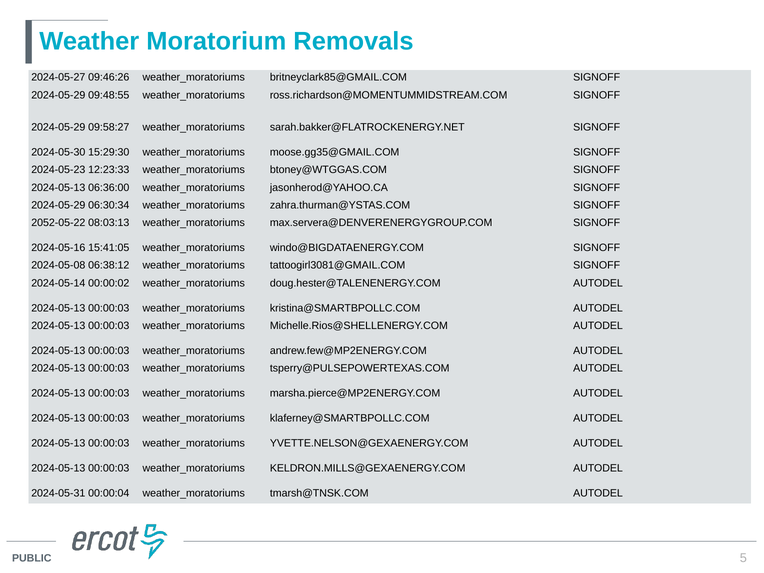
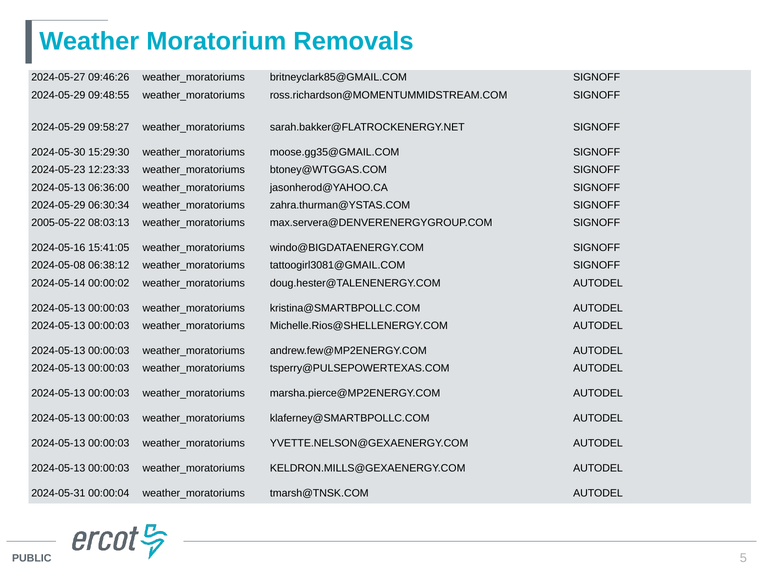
2052-05-22: 2052-05-22 -> 2005-05-22 (58, 223)
